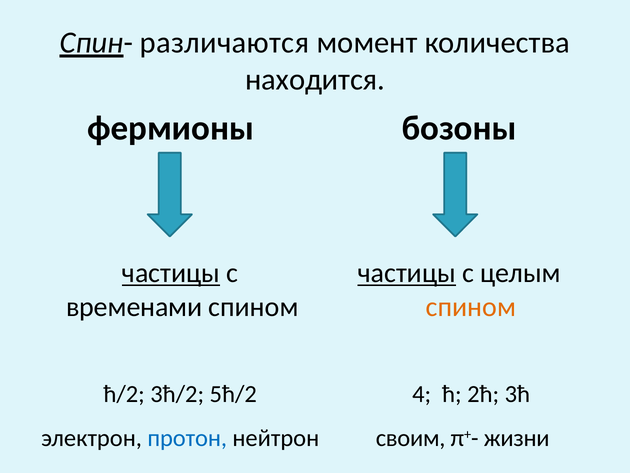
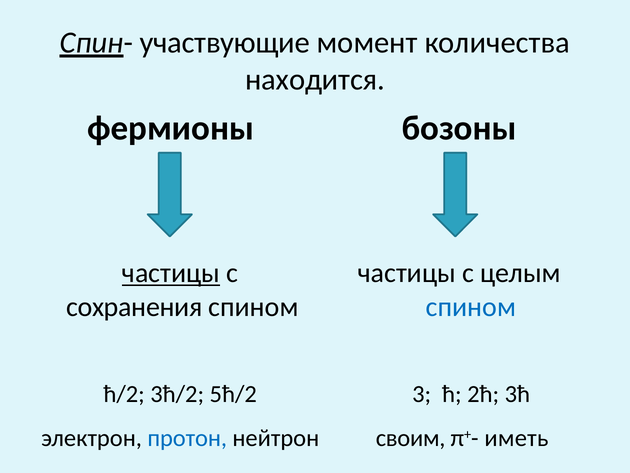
различаются: различаются -> участвующие (225, 43)
частицы underline: present -> none (407, 273)
временами: временами -> сохранения (134, 307)
спином colour: orange -> blue (471, 307)
4: 4 -> 3 (422, 394)
жизни: жизни -> иметь (516, 438)
